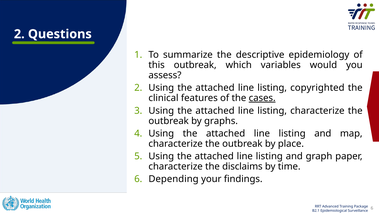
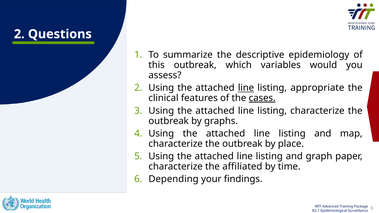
line underline: none -> present (246, 88)
copyrighted: copyrighted -> appropriate (317, 88)
disclaims: disclaims -> affiliated (242, 167)
